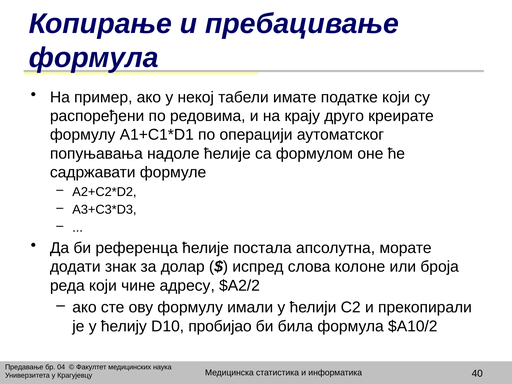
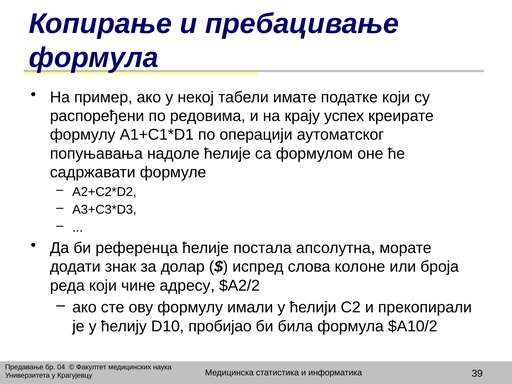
друго: друго -> успех (344, 116)
40: 40 -> 39 (477, 373)
